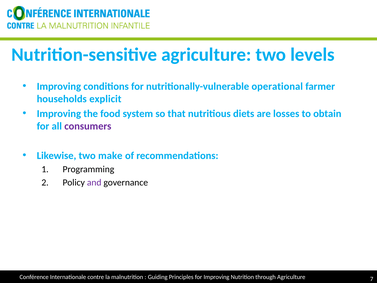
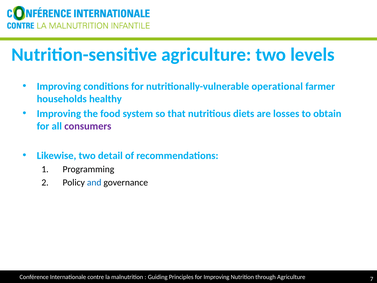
explicit: explicit -> healthy (105, 99)
make: make -> detail (110, 155)
and colour: purple -> blue (94, 182)
